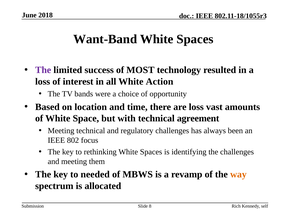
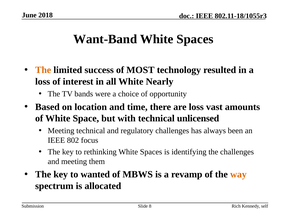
The colour: purple -> orange (43, 70)
Action: Action -> Nearly (160, 82)
agreement: agreement -> unlicensed (198, 118)
needed: needed -> wanted (95, 175)
